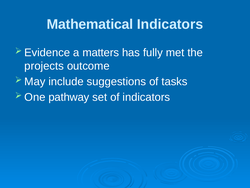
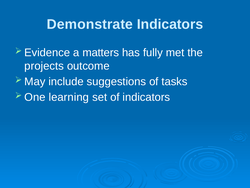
Mathematical: Mathematical -> Demonstrate (90, 24)
pathway: pathway -> learning (69, 97)
